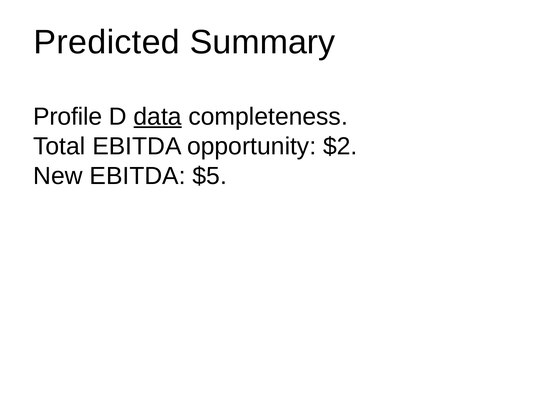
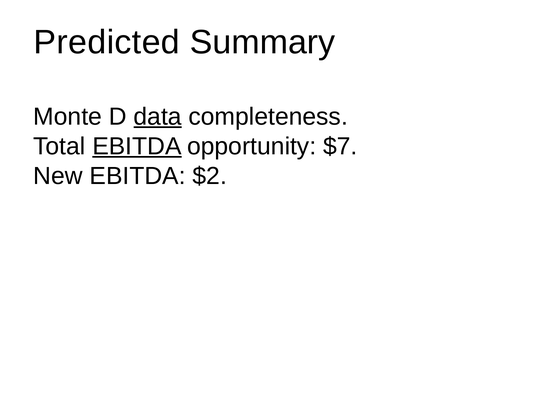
Profile: Profile -> Monte (68, 117)
EBITDA underline: none -> present (137, 146)
$2: $2 -> $7 (340, 146)
$5: $5 -> $2 (210, 176)
